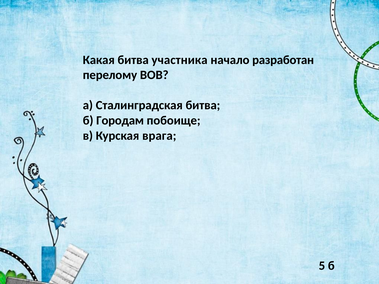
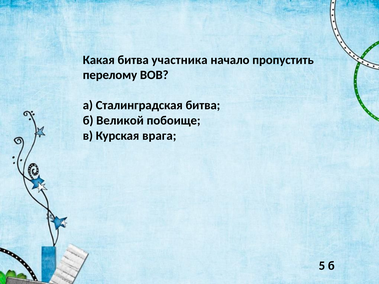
разработан: разработан -> пропустить (283, 60)
Городам: Городам -> Великой (120, 121)
